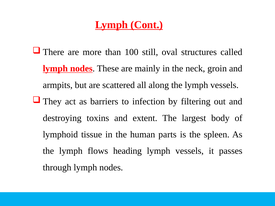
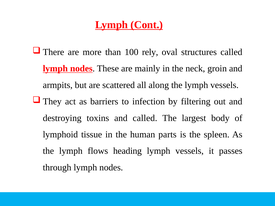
still: still -> rely (150, 52)
and extent: extent -> called (145, 118)
